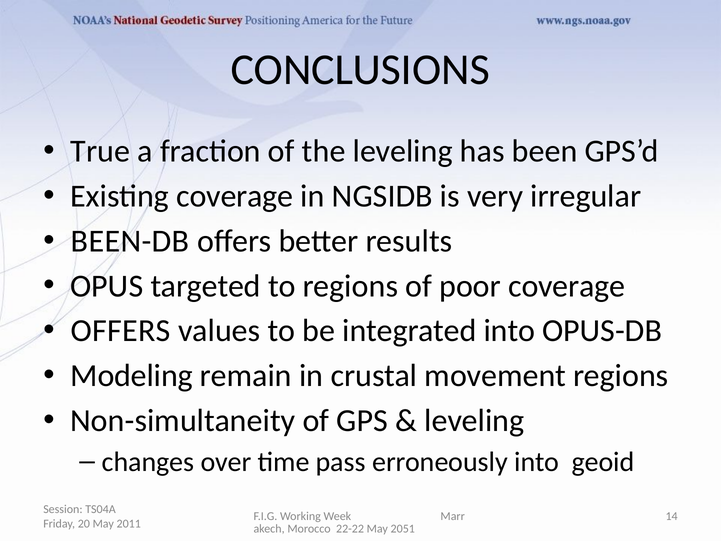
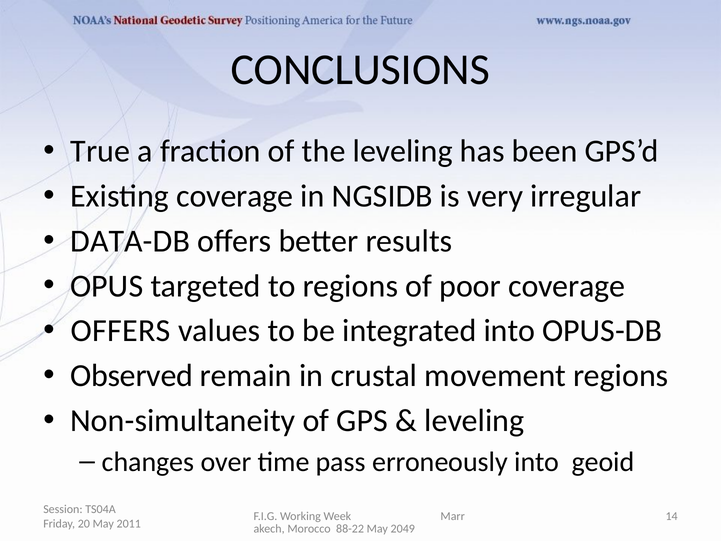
BEEN-DB: BEEN-DB -> DATA-DB (130, 241)
Modeling: Modeling -> Observed (132, 376)
22-22: 22-22 -> 88-22 (350, 528)
2051: 2051 -> 2049 (403, 528)
